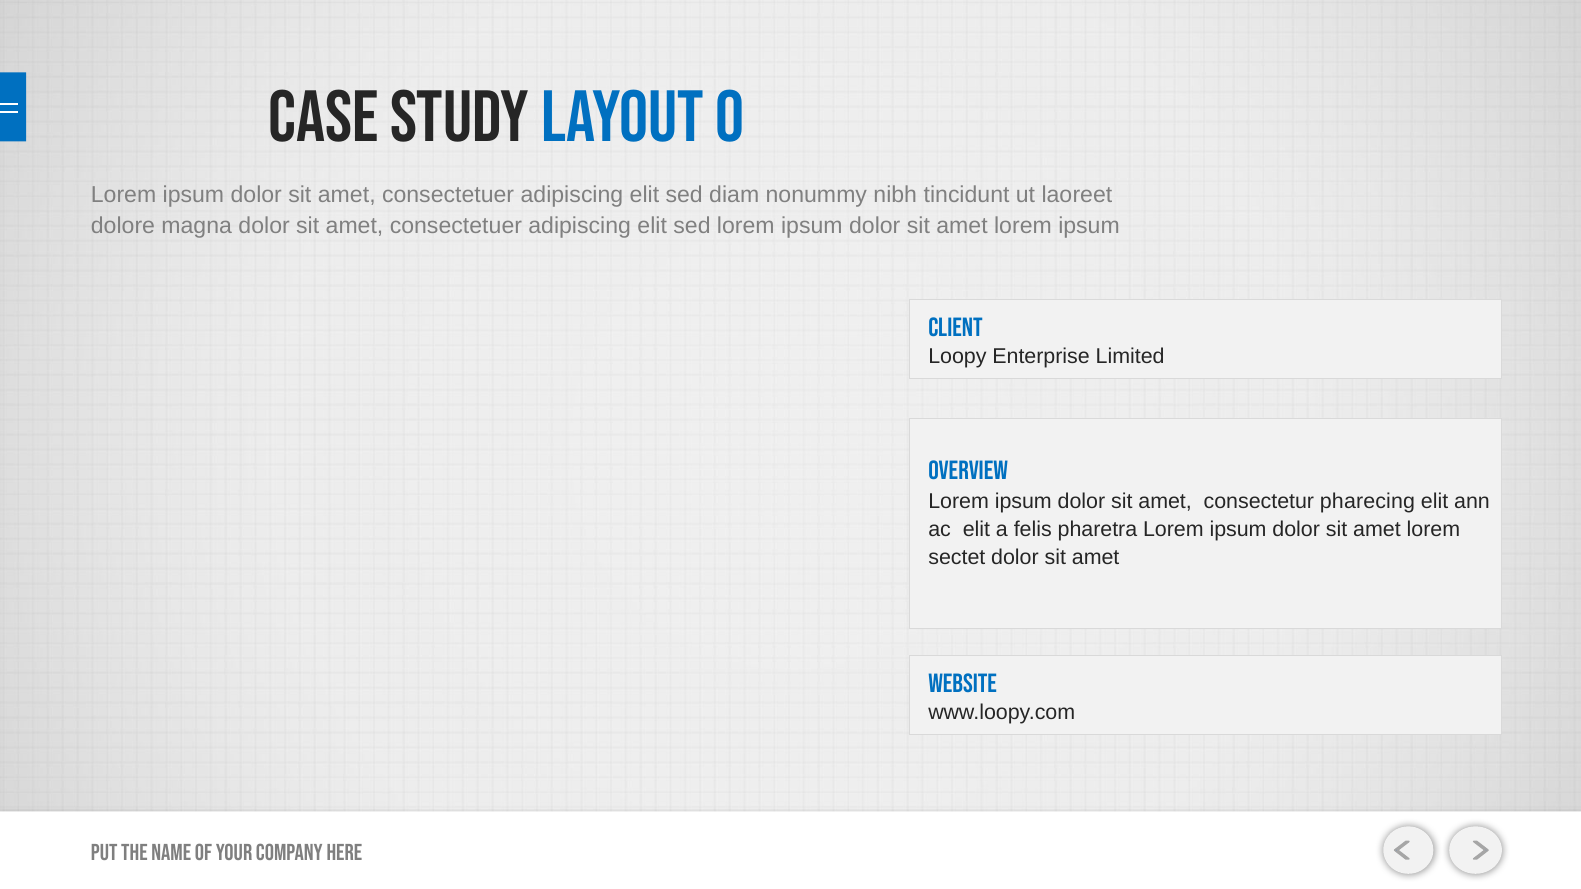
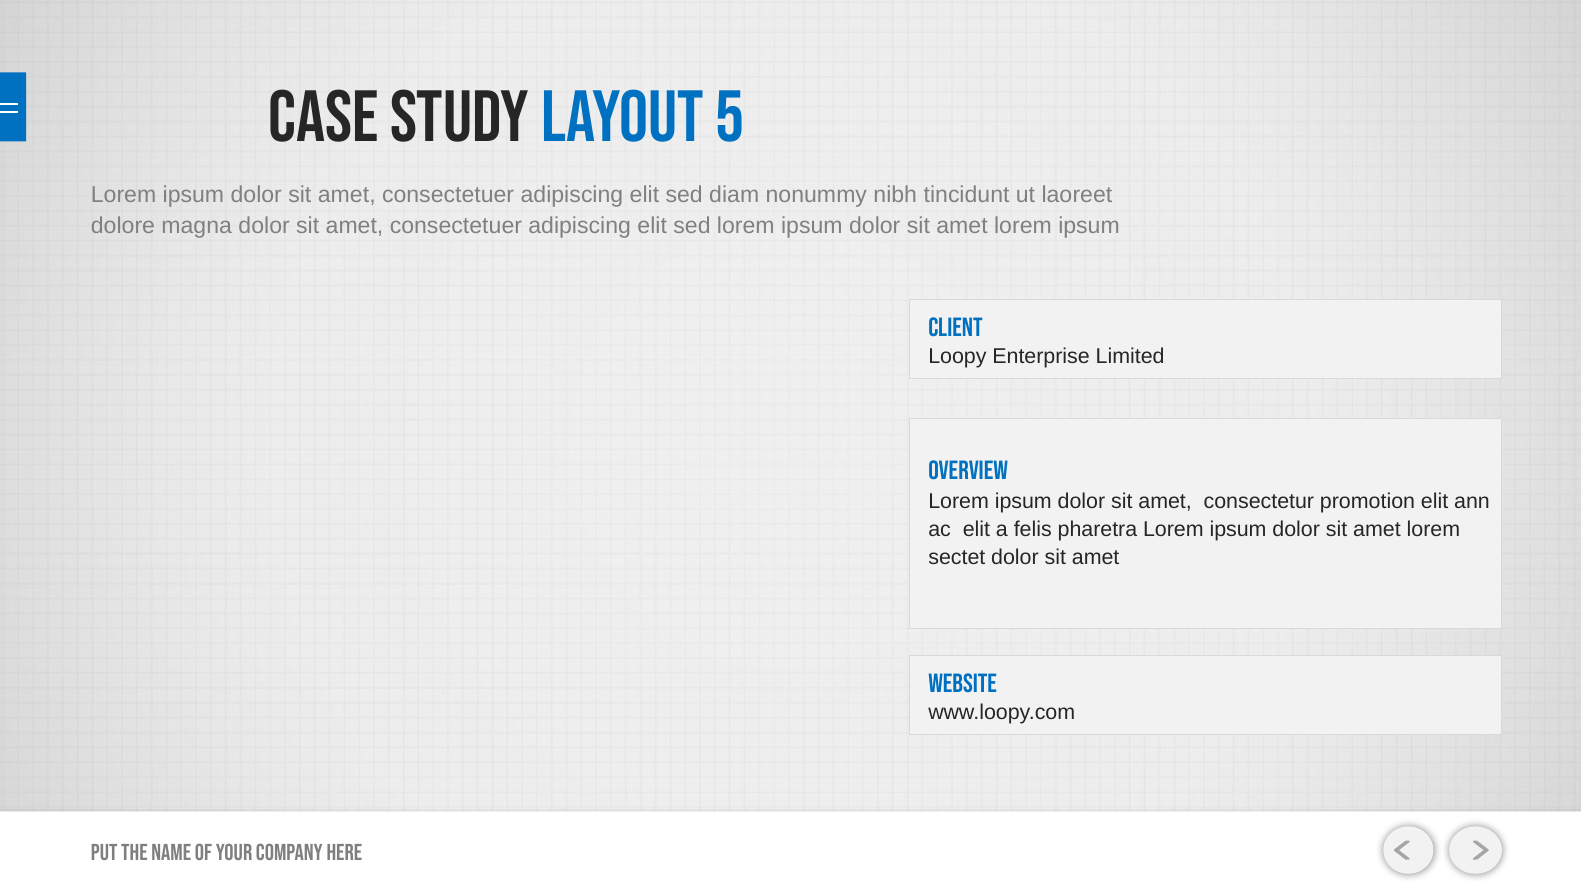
0: 0 -> 5 (730, 117)
pharecing: pharecing -> promotion (1368, 502)
